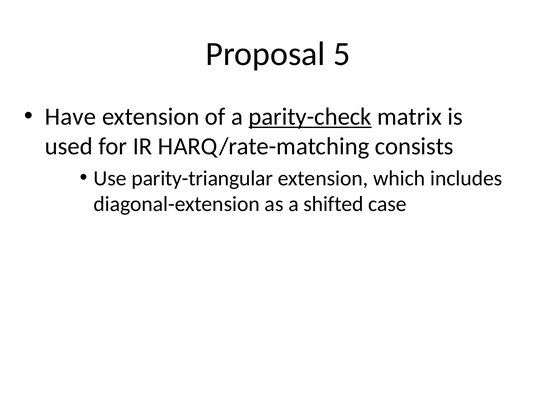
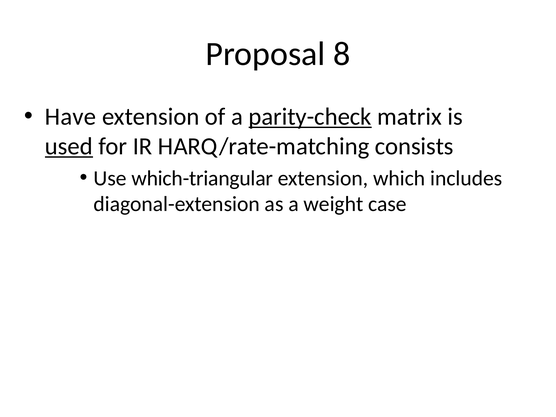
5: 5 -> 8 (342, 54)
used underline: none -> present (69, 146)
parity-triangular: parity-triangular -> which-triangular (202, 178)
shifted: shifted -> weight (333, 204)
